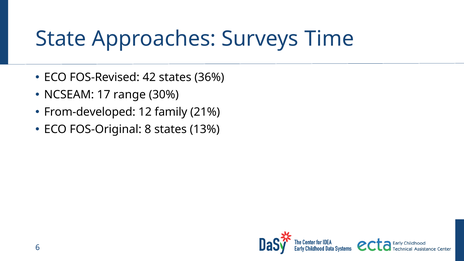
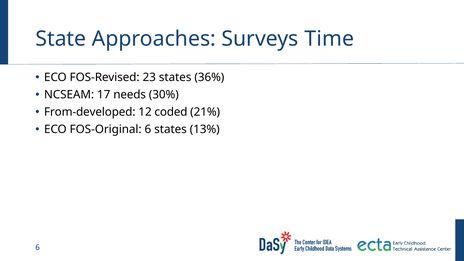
42: 42 -> 23 (149, 77)
range: range -> needs (130, 95)
family: family -> coded (171, 112)
FOS-Original 8: 8 -> 6 (148, 129)
